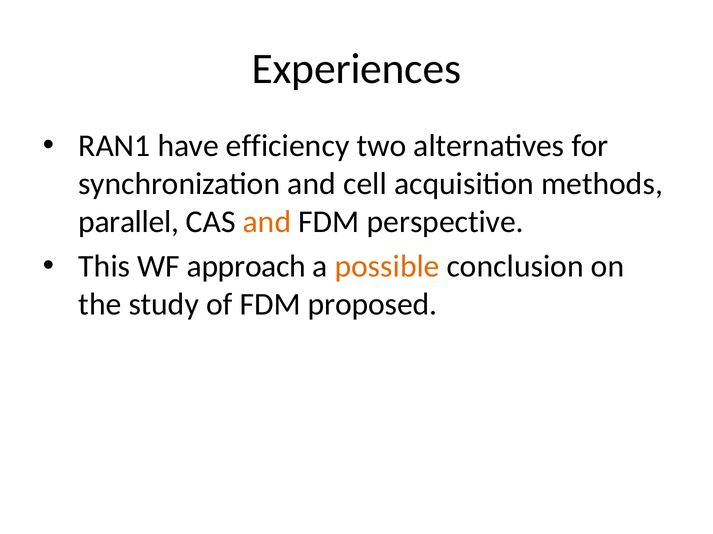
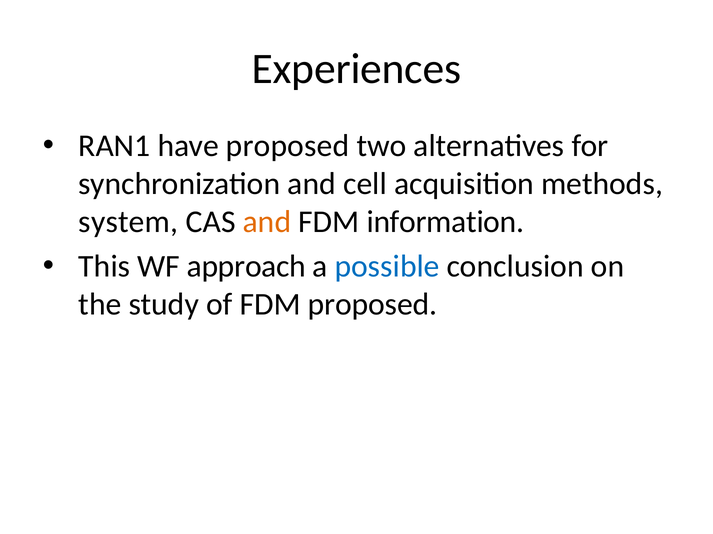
have efficiency: efficiency -> proposed (288, 146)
parallel: parallel -> system (128, 222)
perspective: perspective -> information (445, 222)
possible colour: orange -> blue (387, 267)
